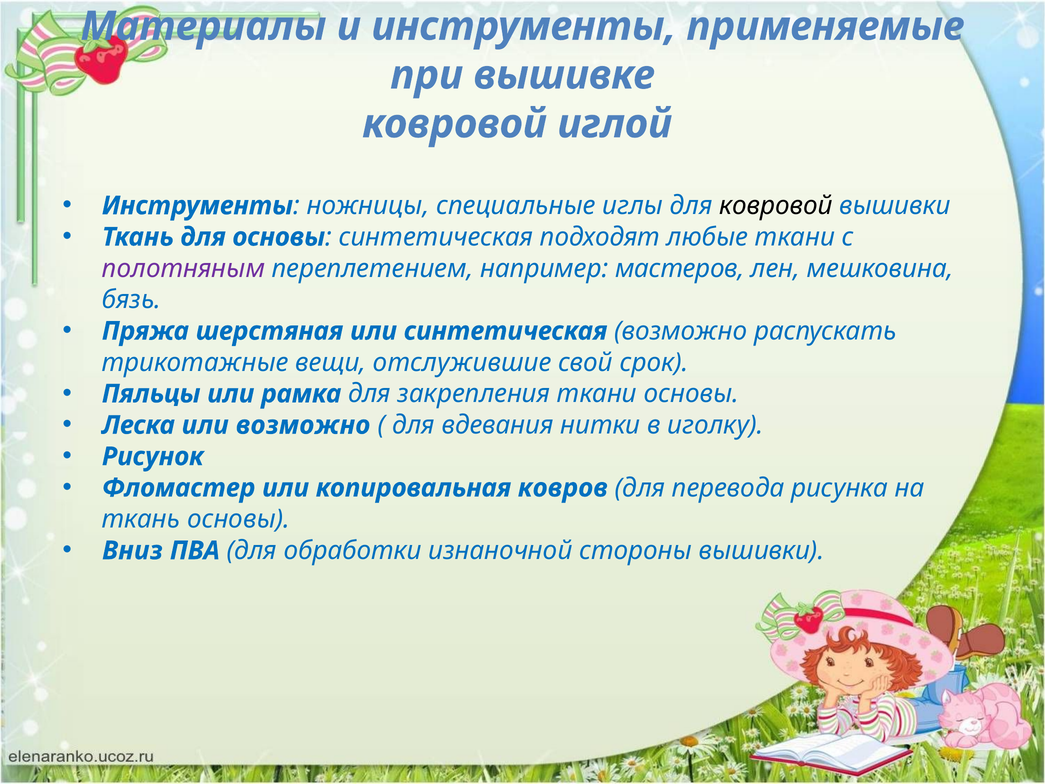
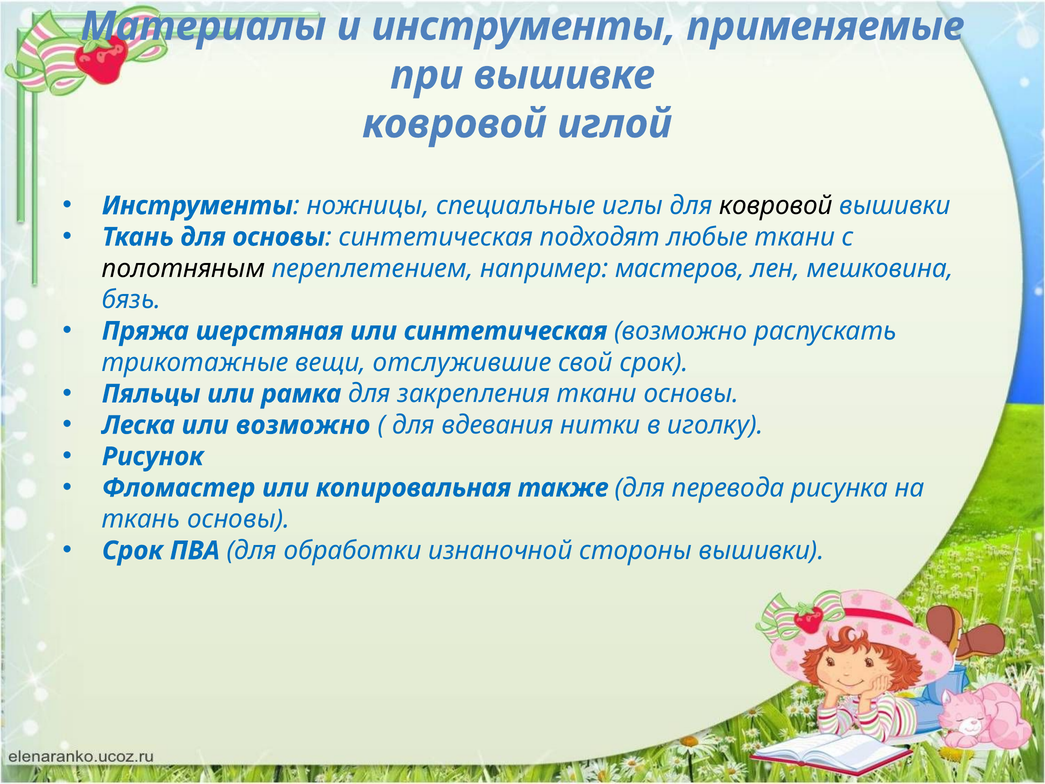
полотняным colour: purple -> black (183, 268)
ковров: ковров -> также (563, 488)
Вниз: Вниз -> Срок (132, 550)
